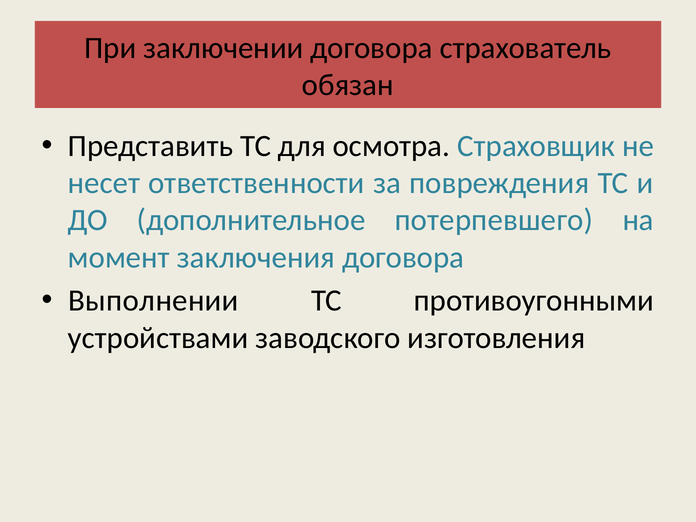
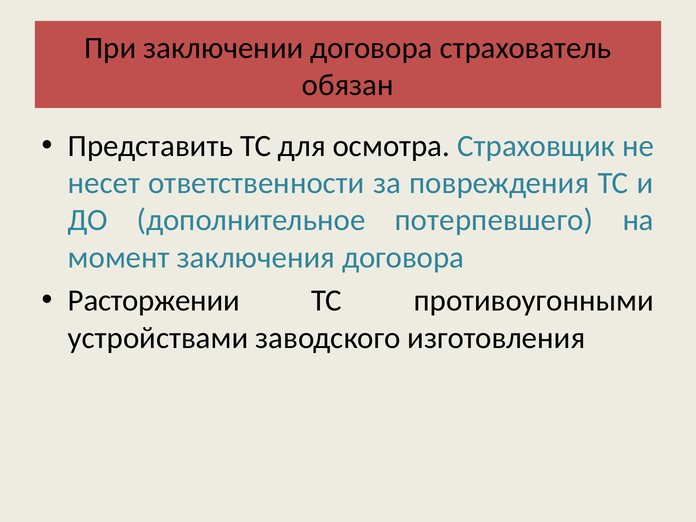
Выполнении: Выполнении -> Расторжении (154, 301)
